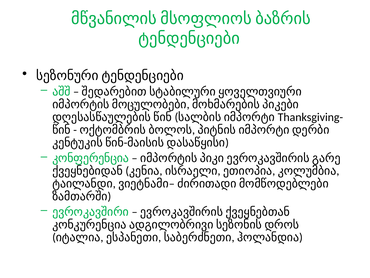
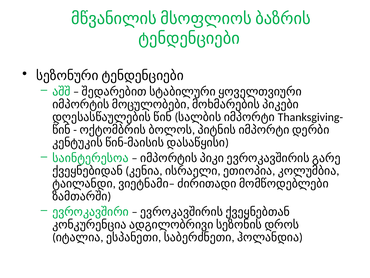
კონფერენცია: კონფერენცია -> საინტერესოა (90, 158)
